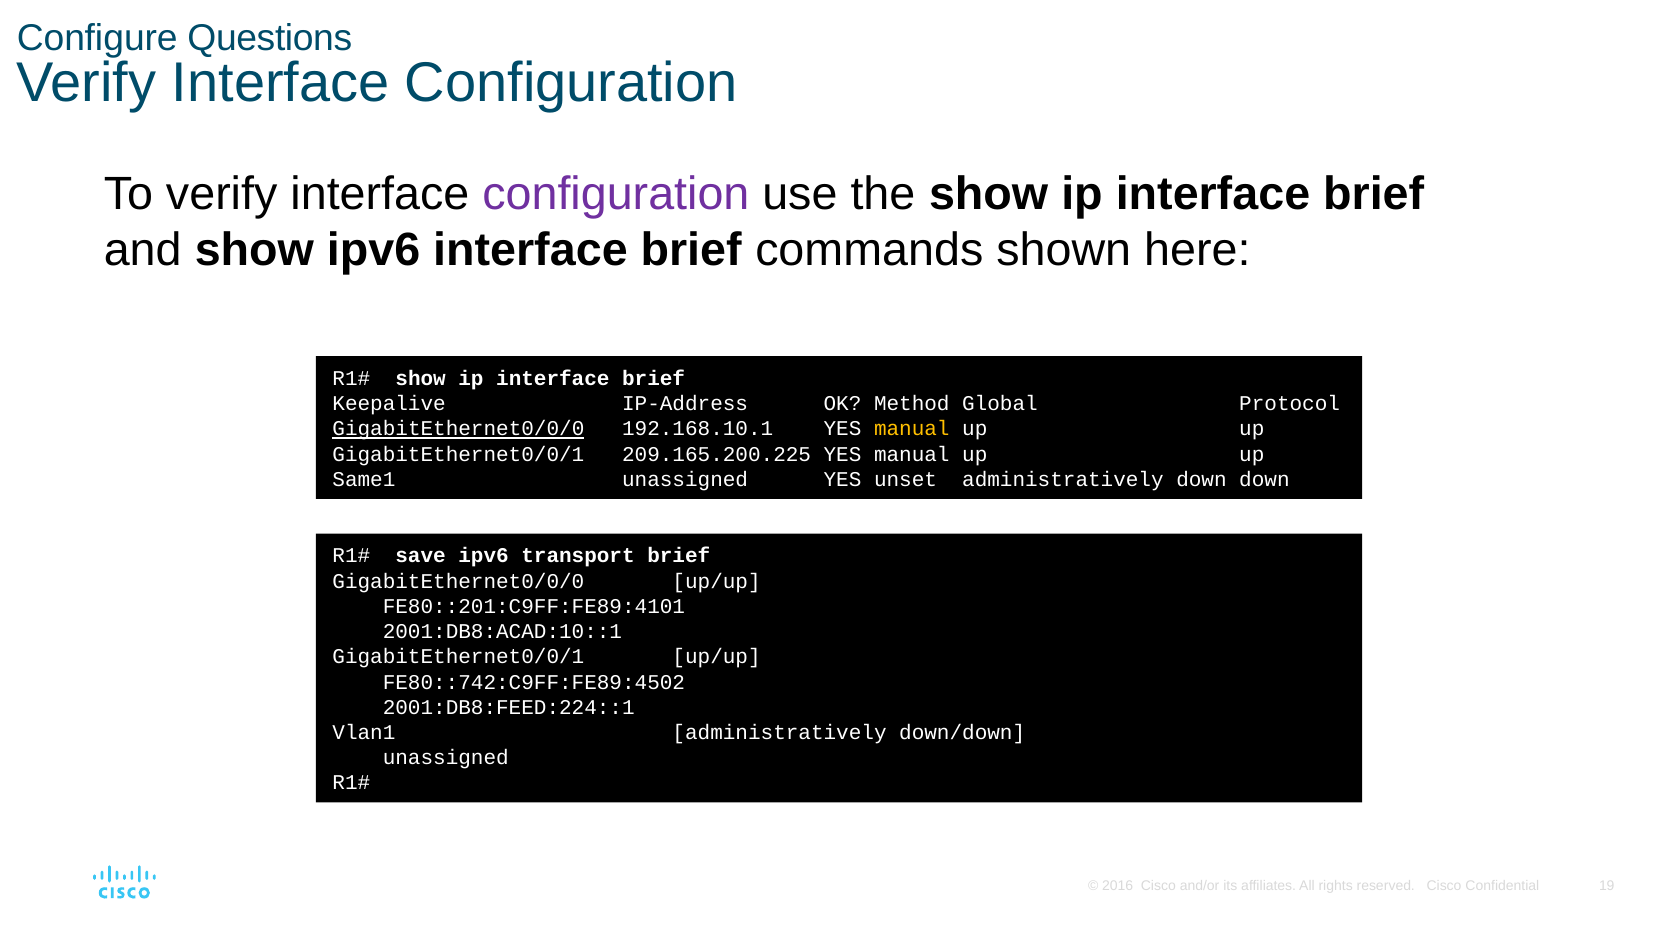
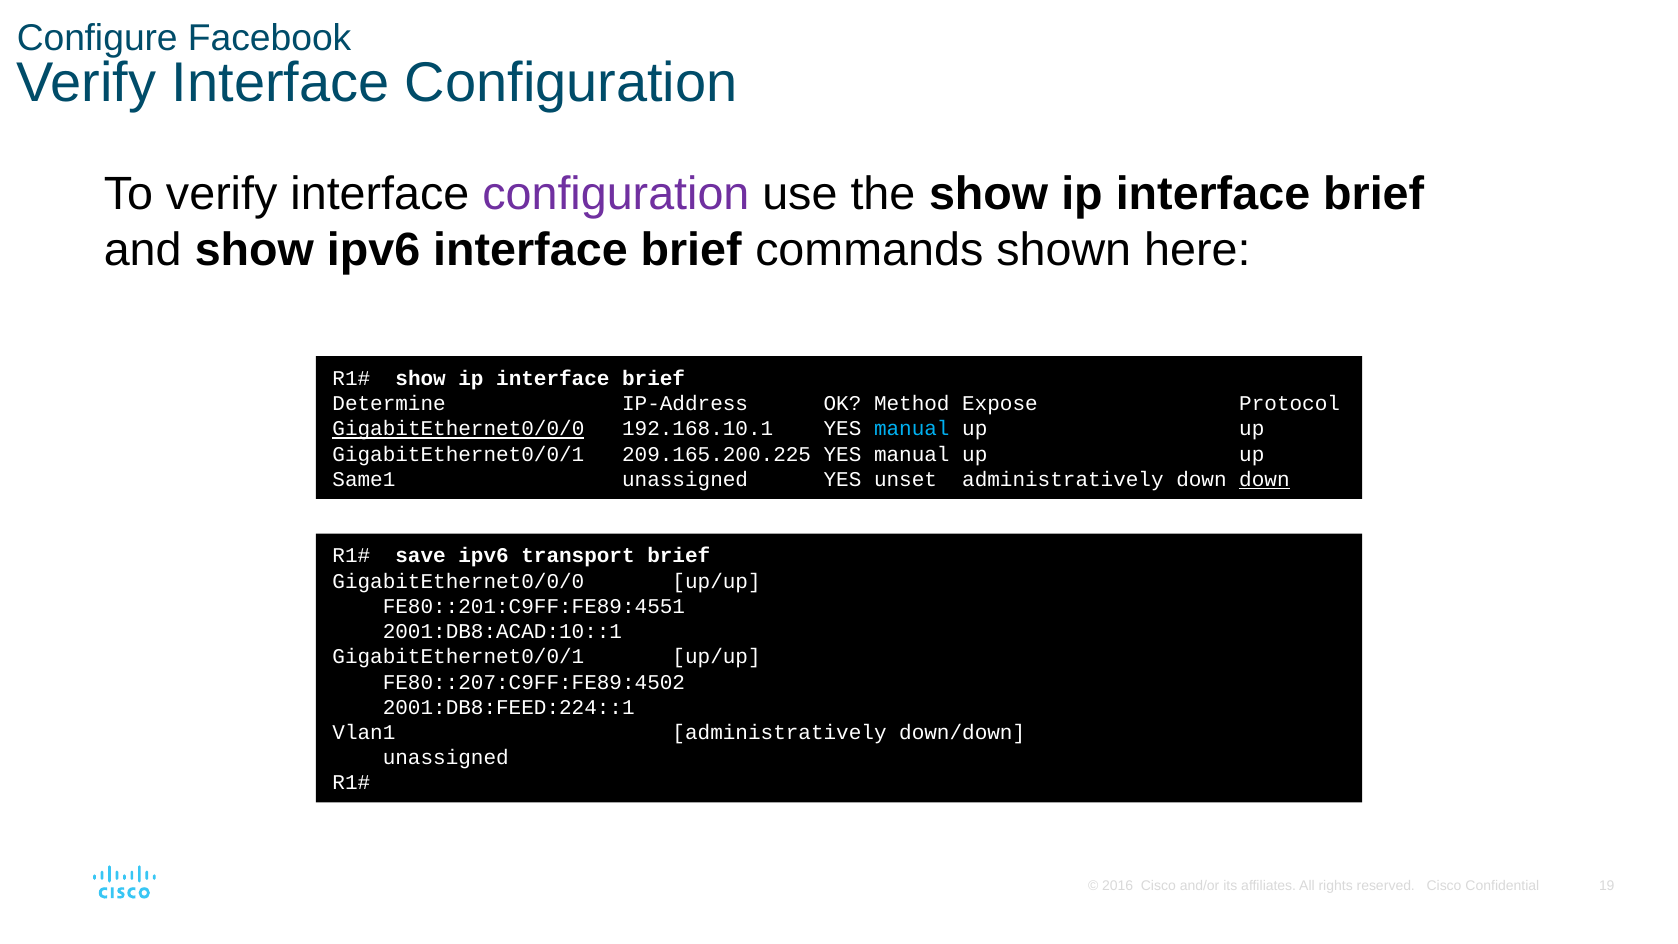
Questions: Questions -> Facebook (270, 39)
Keepalive: Keepalive -> Determine (389, 404)
Global: Global -> Expose (1000, 404)
manual colour: yellow -> light blue (912, 429)
down underline: none -> present (1264, 479)
FE80::201:C9FF:FE89:4101: FE80::201:C9FF:FE89:4101 -> FE80::201:C9FF:FE89:4551 (534, 606)
FE80::742:C9FF:FE89:4502: FE80::742:C9FF:FE89:4502 -> FE80::207:C9FF:FE89:4502 (534, 682)
